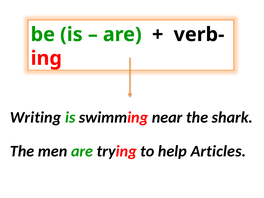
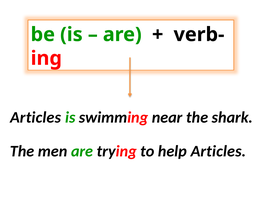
Writing: Writing -> Articles (36, 117)
